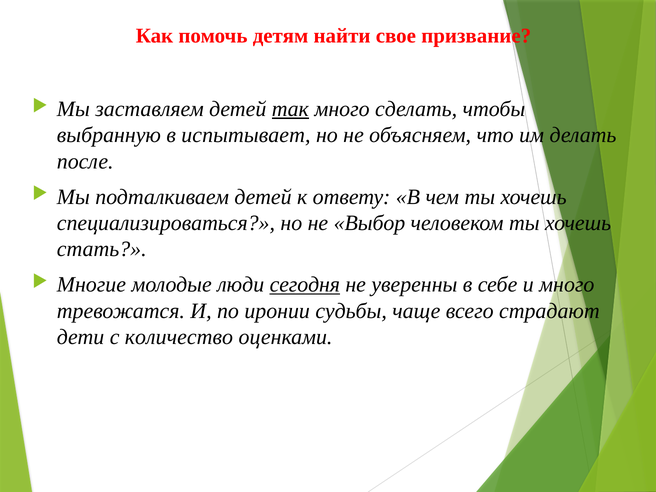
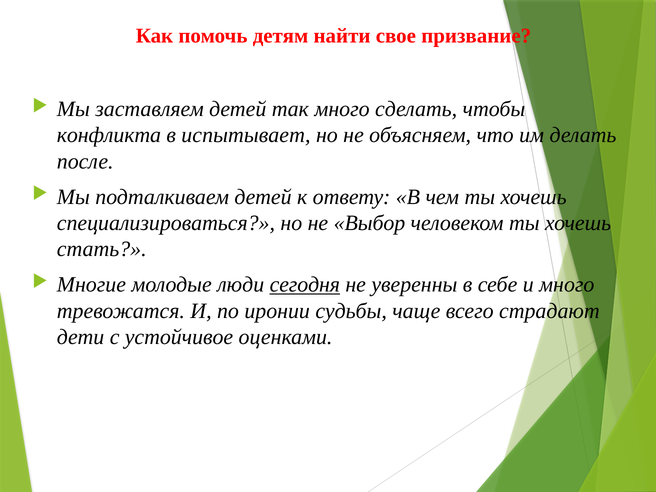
так underline: present -> none (290, 109)
выбранную: выбранную -> конфликта (109, 135)
количество: количество -> устойчивое (179, 337)
